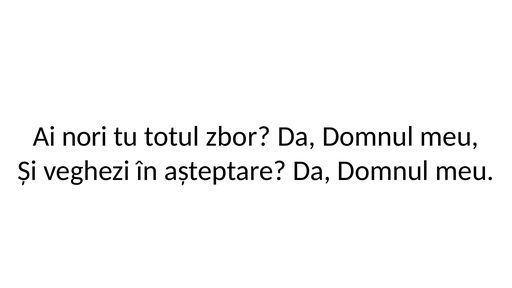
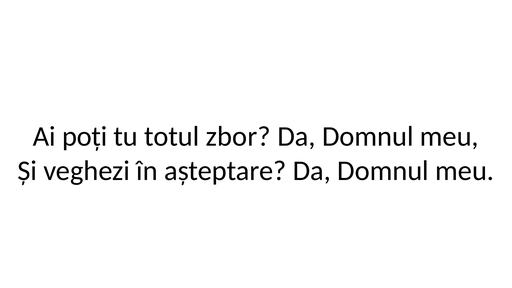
nori: nori -> poți (85, 137)
